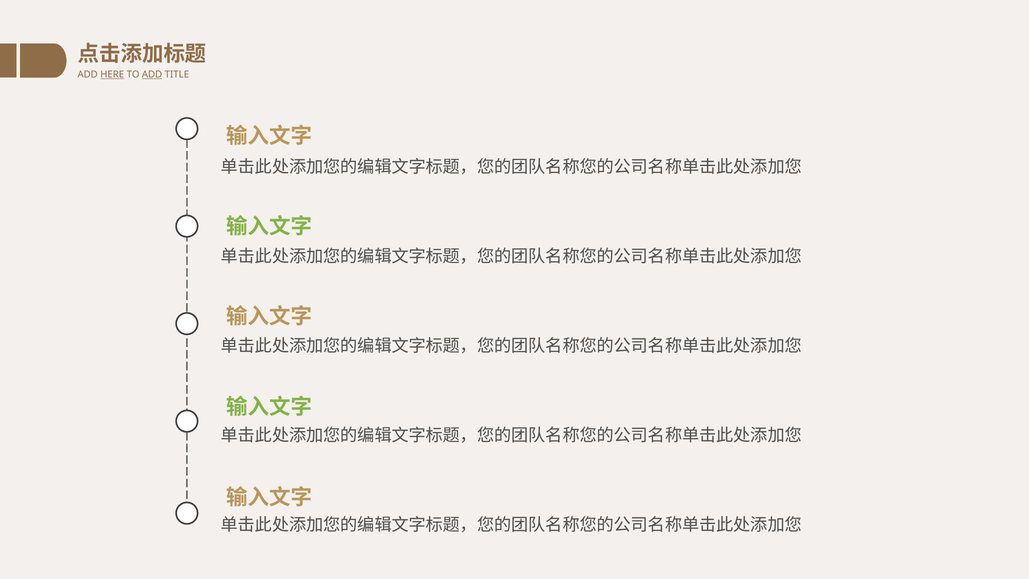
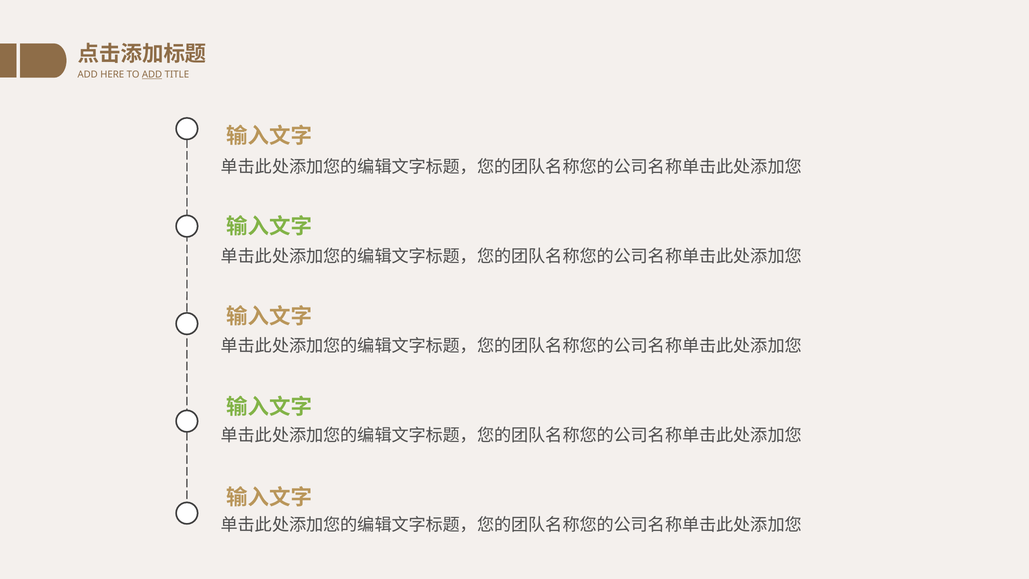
HERE underline: present -> none (112, 75)
